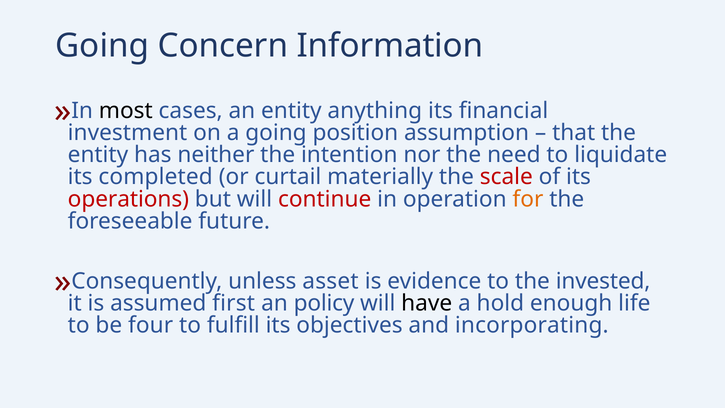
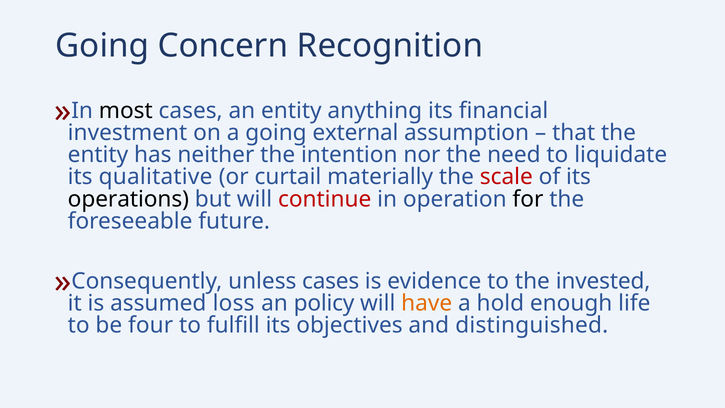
Information: Information -> Recognition (390, 46)
position: position -> external (355, 133)
completed: completed -> qualitative (156, 177)
operations colour: red -> black (128, 199)
for colour: orange -> black (528, 199)
unless asset: asset -> cases (331, 281)
first: first -> loss (234, 303)
have colour: black -> orange (427, 303)
incorporating: incorporating -> distinguished (532, 325)
